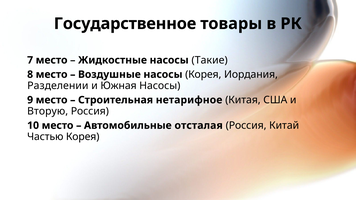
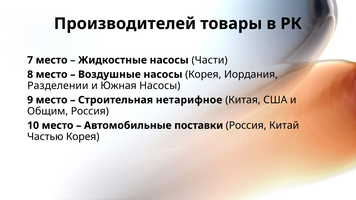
Государственное: Государственное -> Производителей (125, 24)
Такие: Такие -> Части (210, 60)
Вторую: Вторую -> Общим (48, 111)
отсталая: отсталая -> поставки (199, 126)
